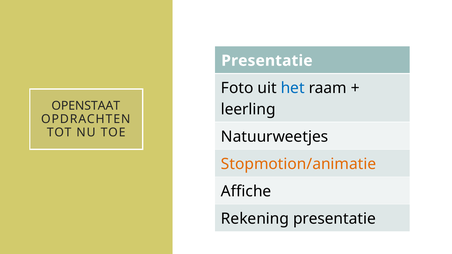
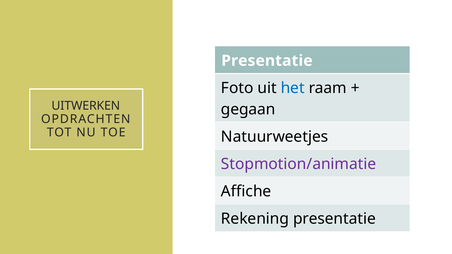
OPENSTAAT: OPENSTAAT -> UITWERKEN (86, 106)
leerling: leerling -> gegaan (248, 109)
Stopmotion/animatie colour: orange -> purple (299, 164)
